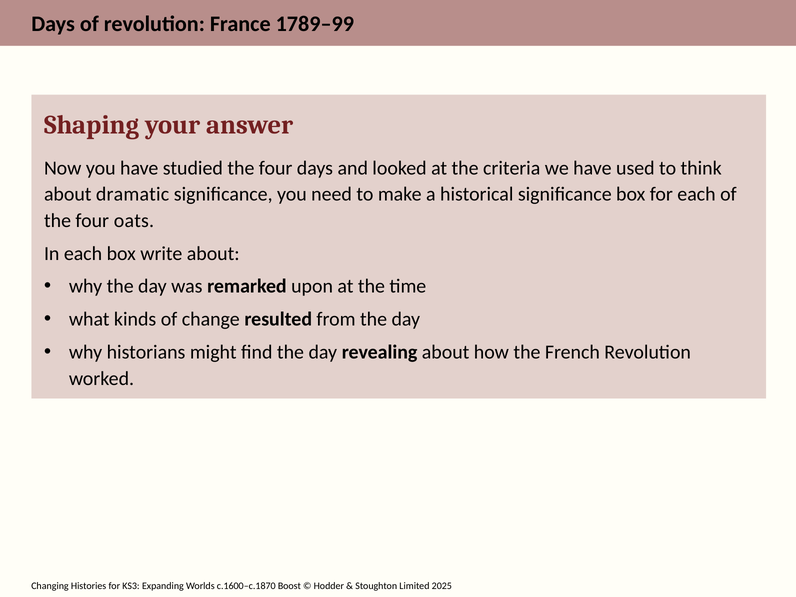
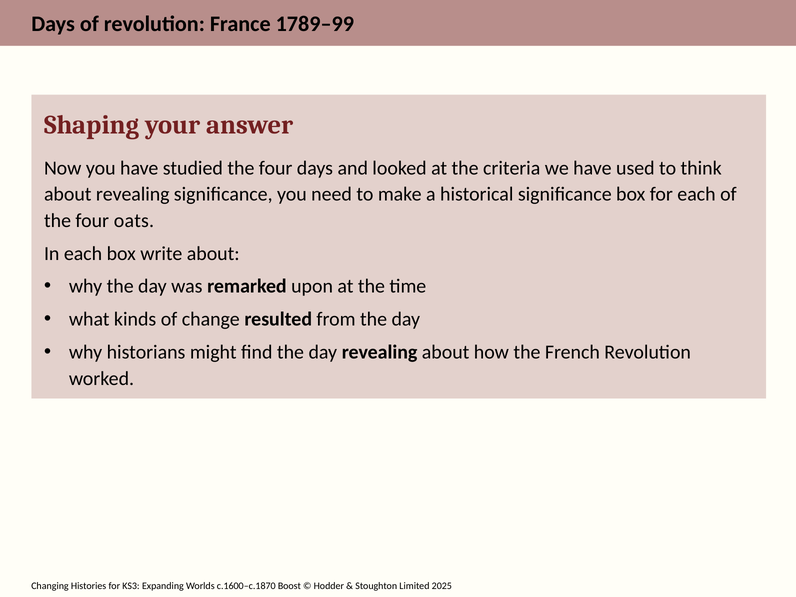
about dramatic: dramatic -> revealing (133, 194)
